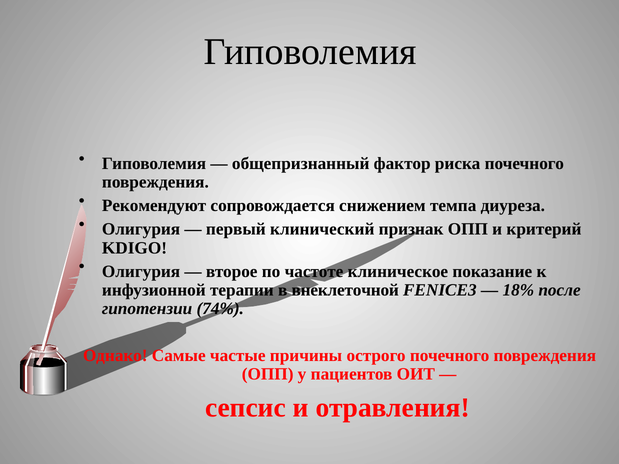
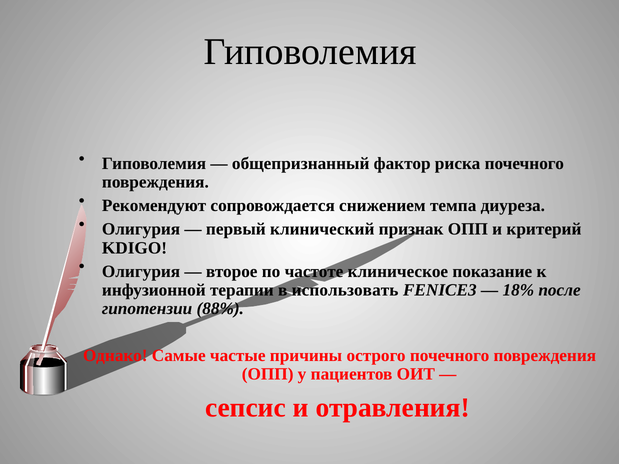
внеклеточной: внеклеточной -> использовать (345, 290)
74%: 74% -> 88% (220, 309)
